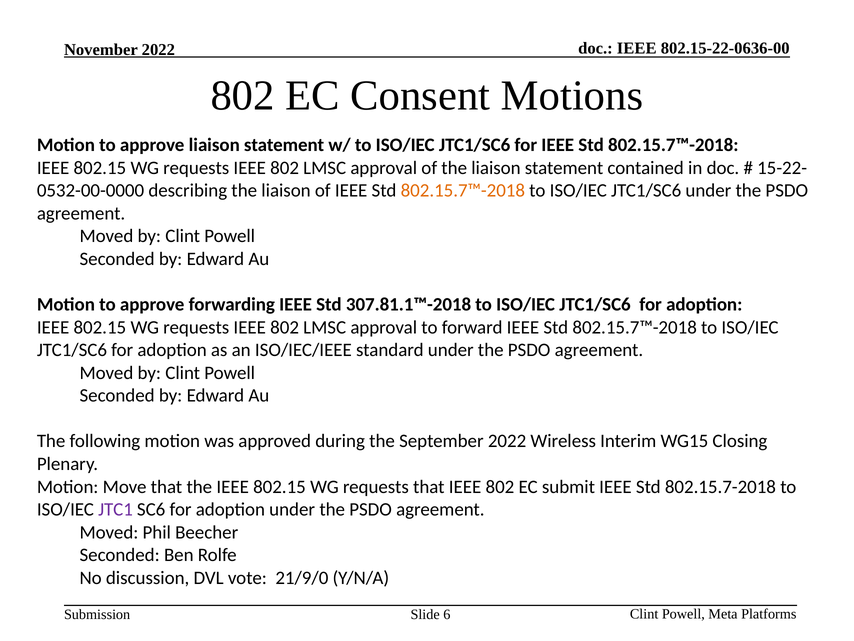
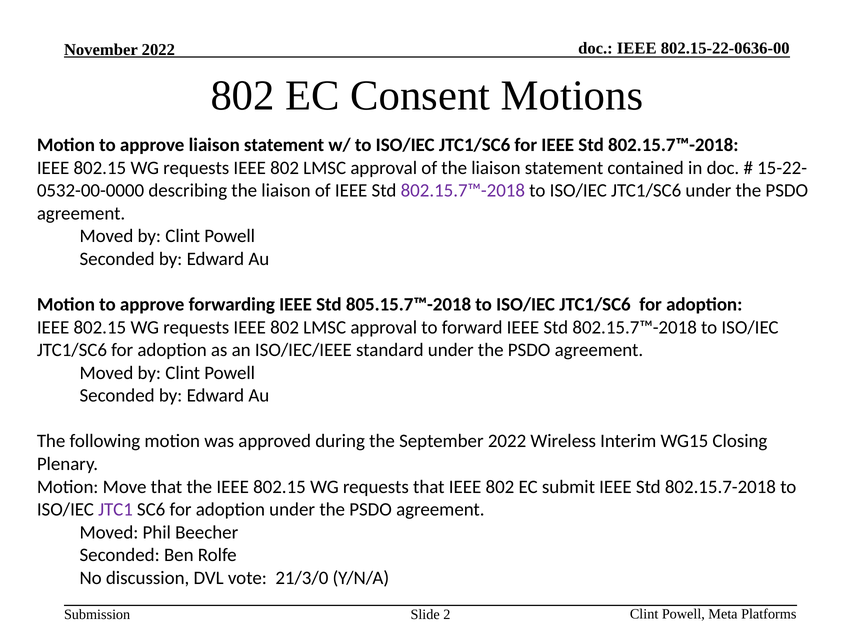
802.15.7™-2018 colour: orange -> purple (463, 190)
307.81.1™-2018: 307.81.1™-2018 -> 805.15.7™-2018 (409, 304)
21/9/0: 21/9/0 -> 21/3/0 (302, 577)
6: 6 -> 2 (447, 614)
